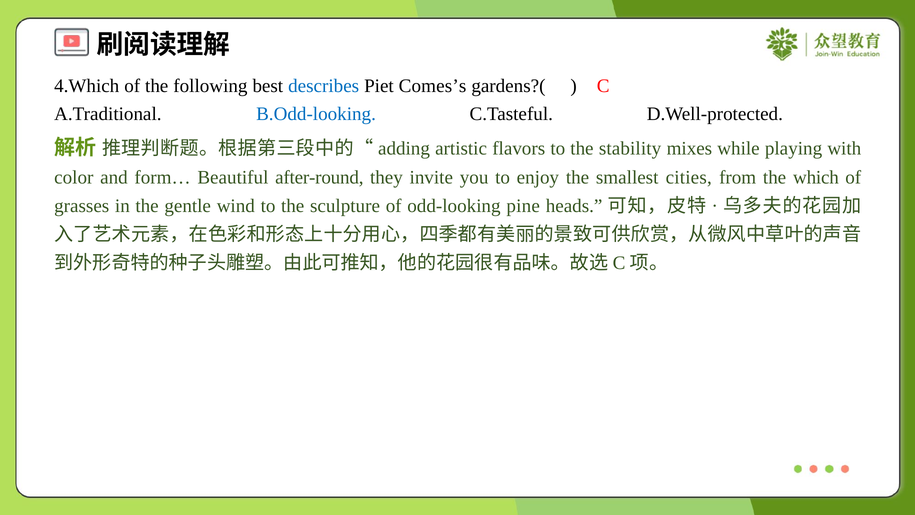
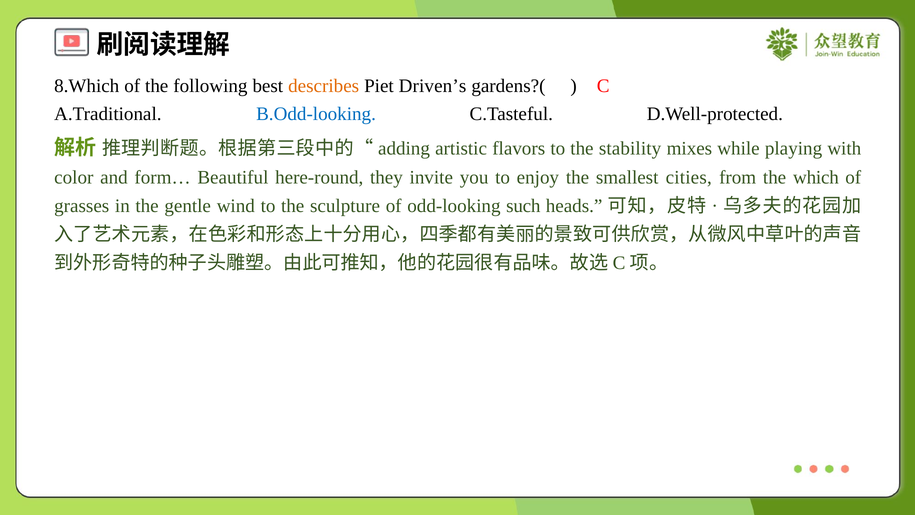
4.Which: 4.Which -> 8.Which (87, 86)
describes colour: blue -> orange (324, 86)
Comes’s: Comes’s -> Driven’s (432, 86)
after-round: after-round -> here-round (319, 177)
pine: pine -> such (523, 206)
